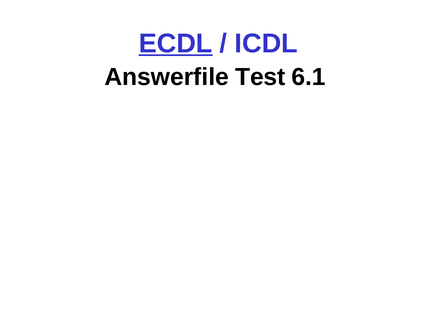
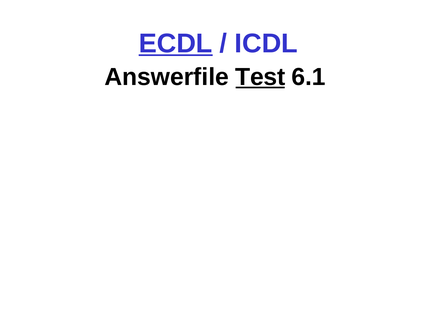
Test underline: none -> present (260, 77)
